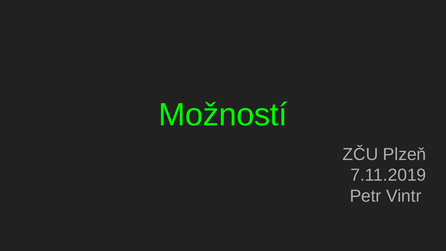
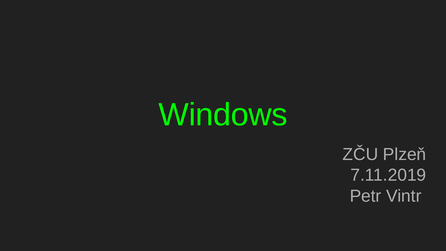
Možností: Možností -> Windows (223, 115)
